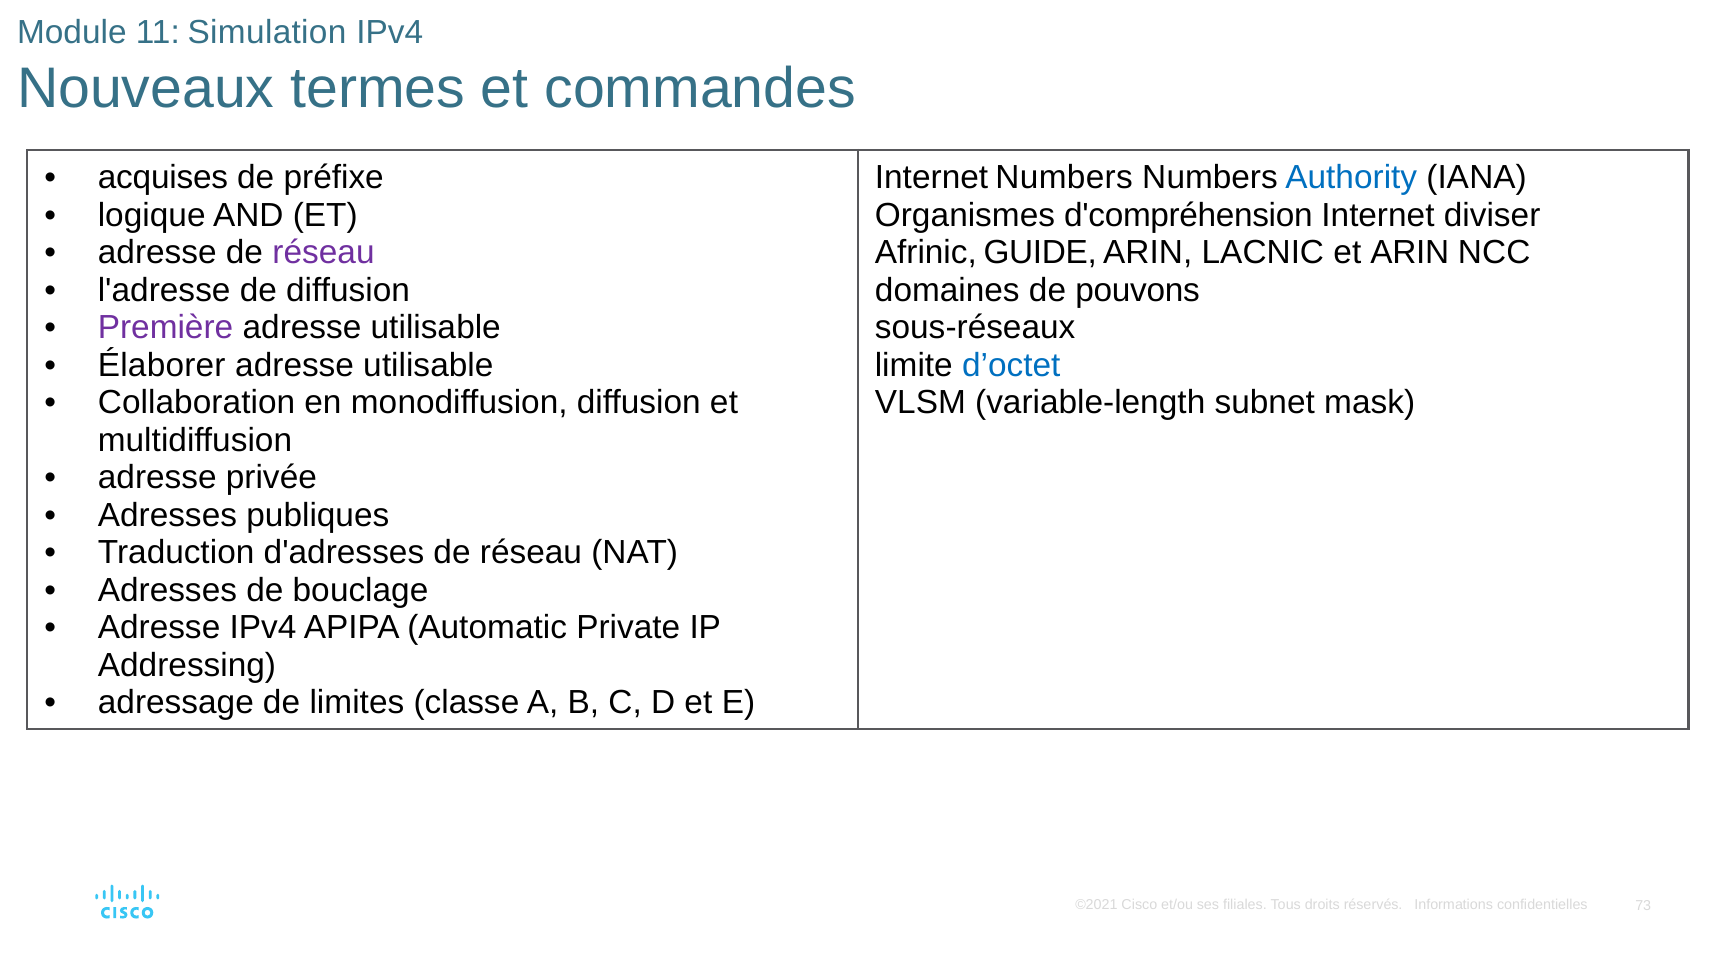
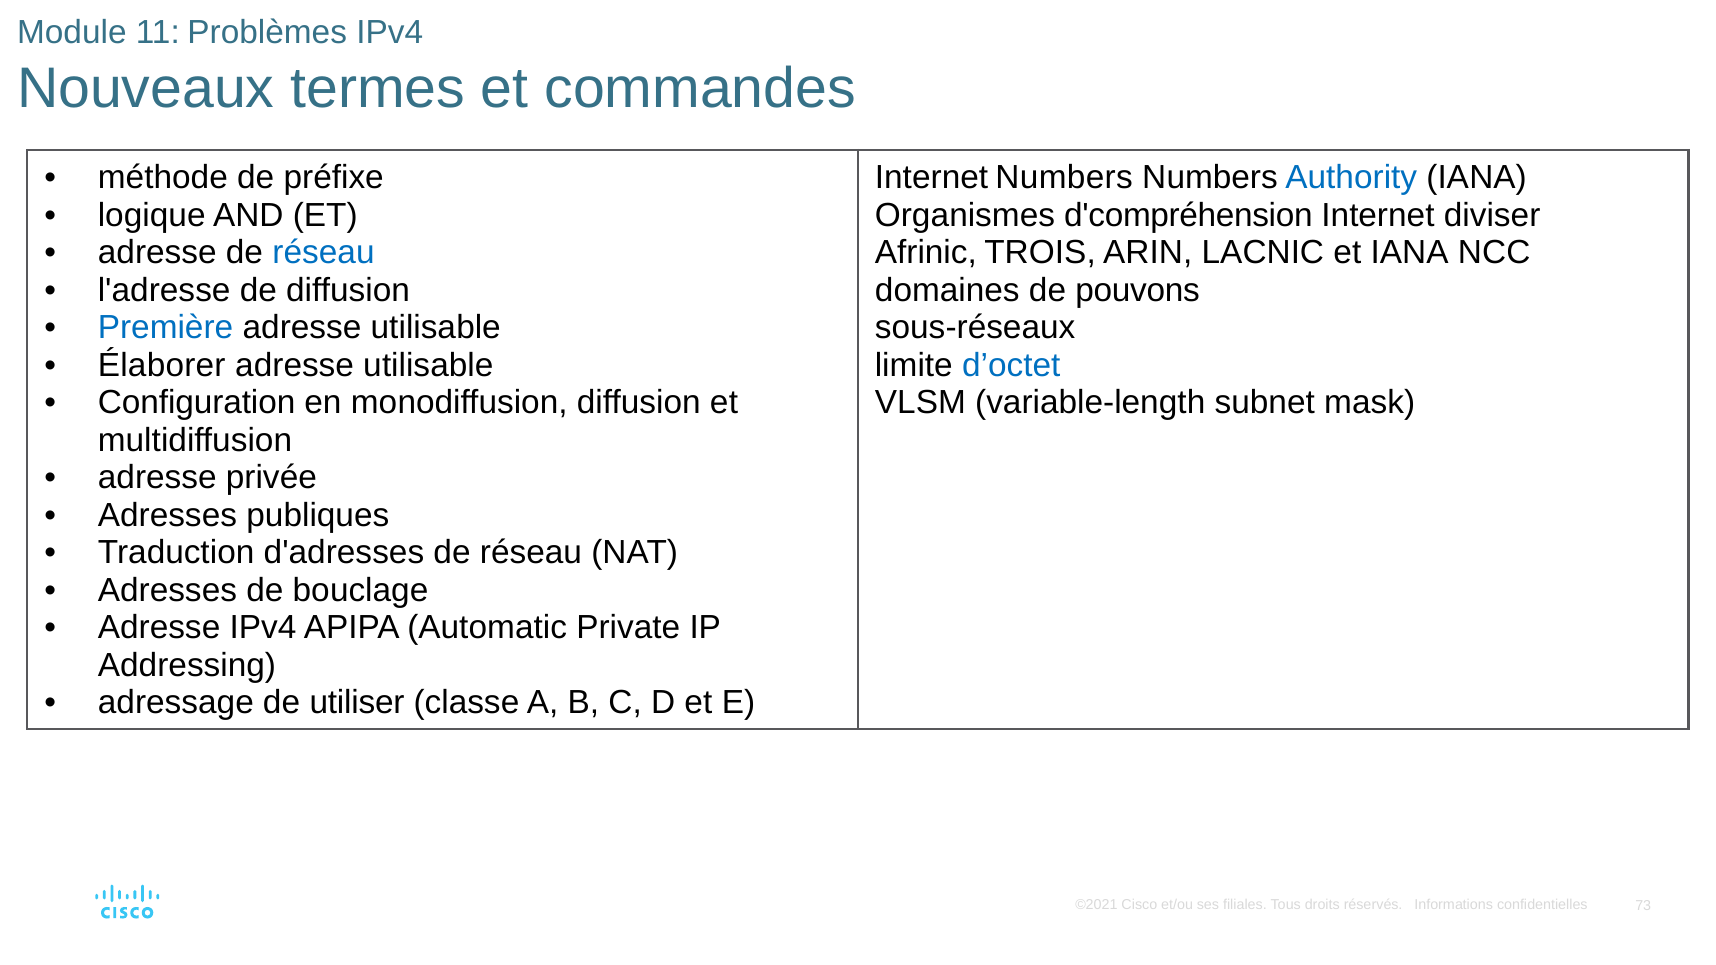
Simulation: Simulation -> Problèmes (267, 33)
acquises: acquises -> méthode (163, 178)
réseau colour: purple -> blue (324, 253)
GUIDE: GUIDE -> TROIS (1040, 253)
et ARIN: ARIN -> IANA (1410, 253)
Première colour: purple -> blue (166, 328)
Collaboration: Collaboration -> Configuration (197, 403)
limites: limites -> utiliser (357, 703)
